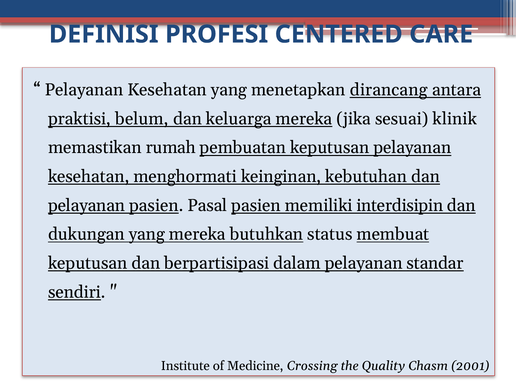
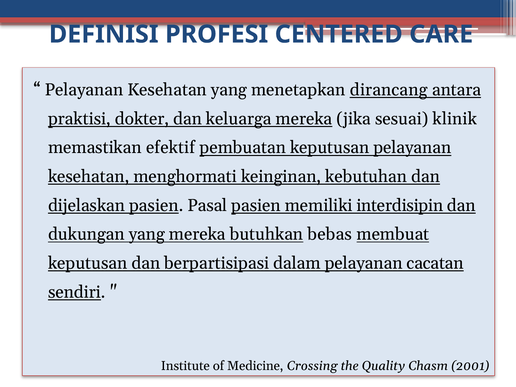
belum: belum -> dokter (142, 119)
rumah: rumah -> efektif (171, 148)
pelayanan: pelayanan -> dijelaskan (87, 205)
status: status -> bebas (330, 234)
standar: standar -> cacatan (435, 263)
